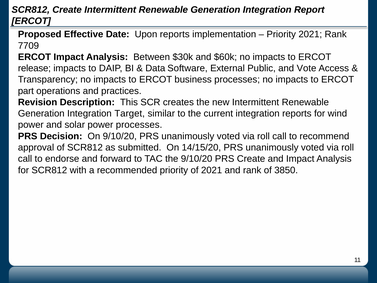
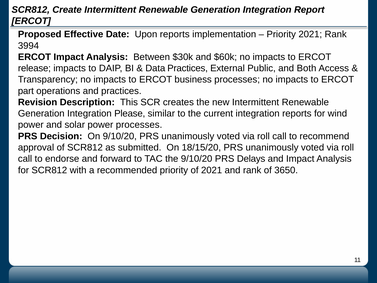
7709: 7709 -> 3994 (28, 46)
Data Software: Software -> Practices (188, 68)
Vote: Vote -> Both (307, 68)
Target: Target -> Please (130, 113)
14/15/20: 14/15/20 -> 18/15/20 (201, 147)
PRS Create: Create -> Delays (251, 159)
3850: 3850 -> 3650 (286, 170)
